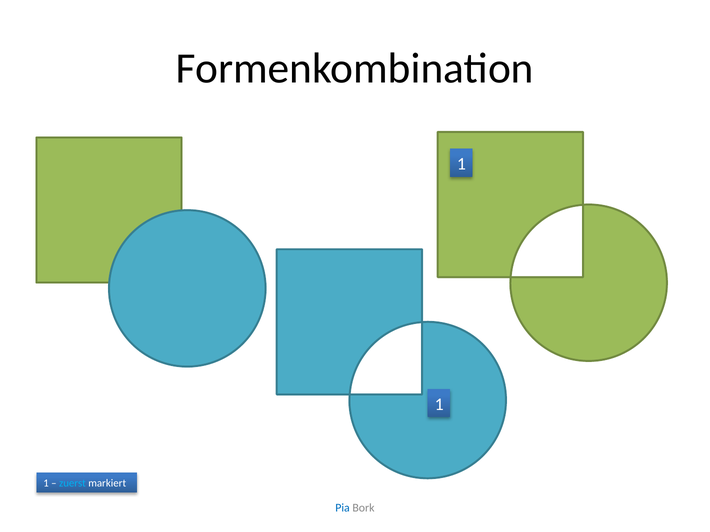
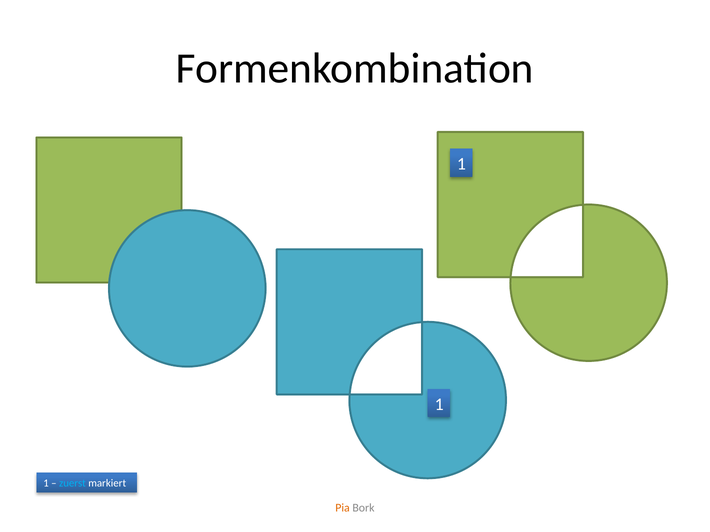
Pia colour: blue -> orange (343, 508)
